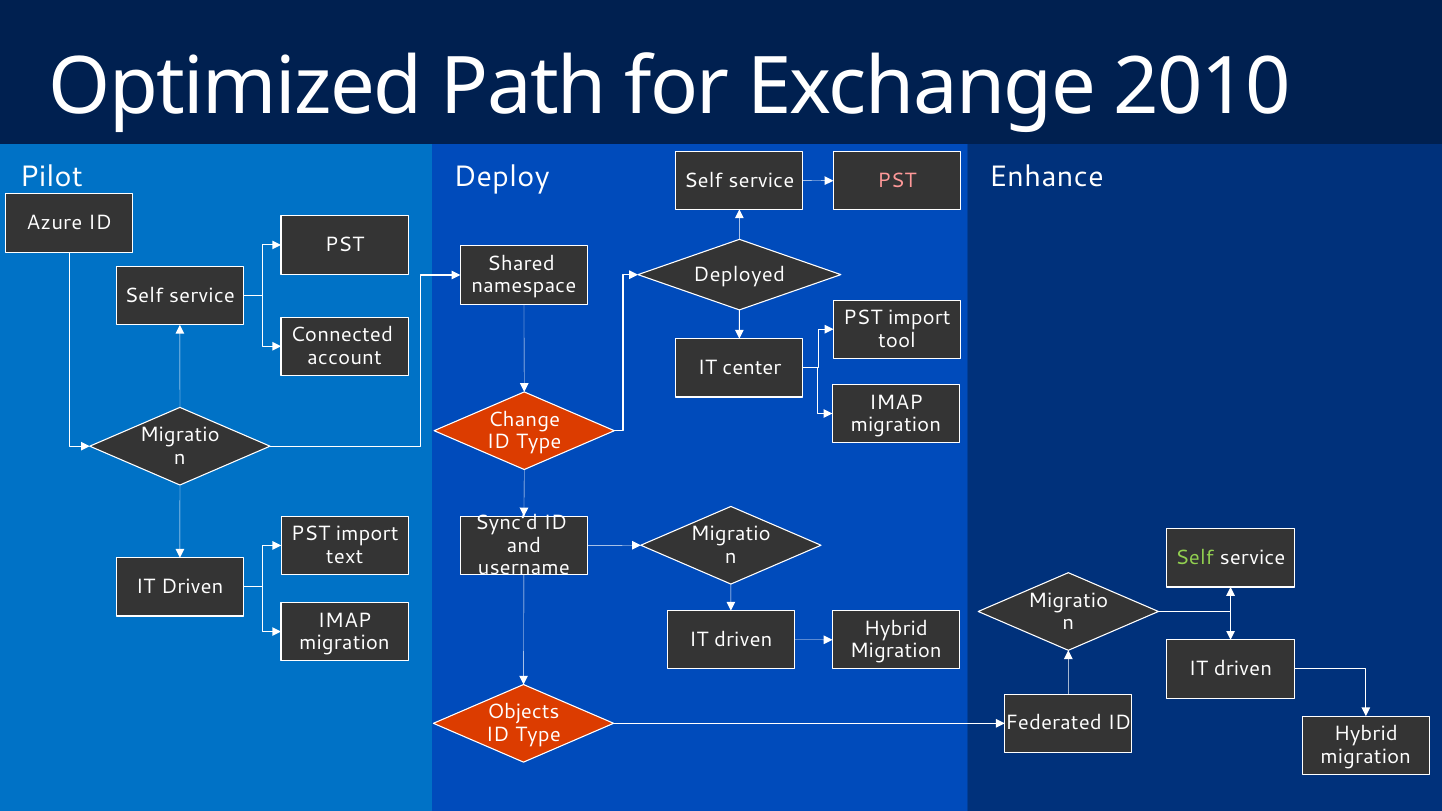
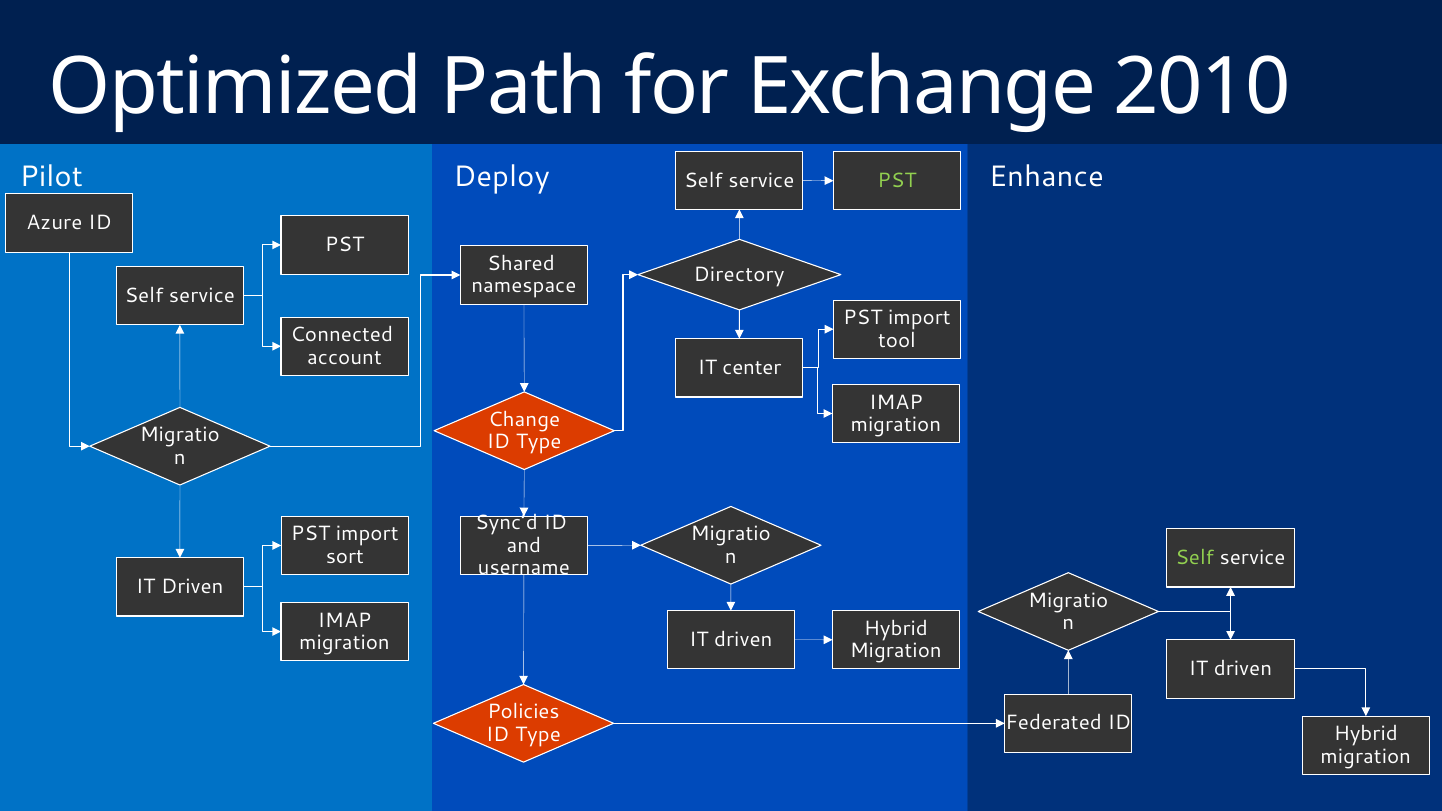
PST colour: pink -> light green (897, 181)
Deployed: Deployed -> Directory (739, 274)
text: text -> sort (345, 556)
Objects: Objects -> Policies (523, 712)
